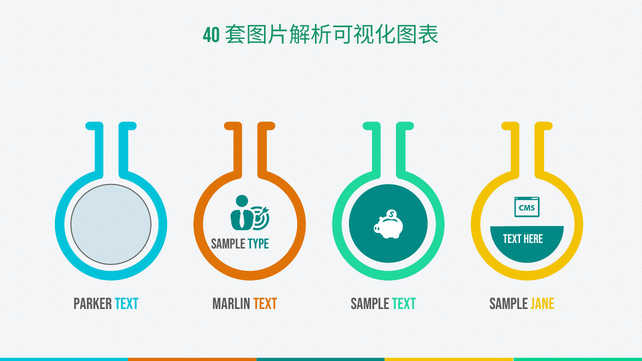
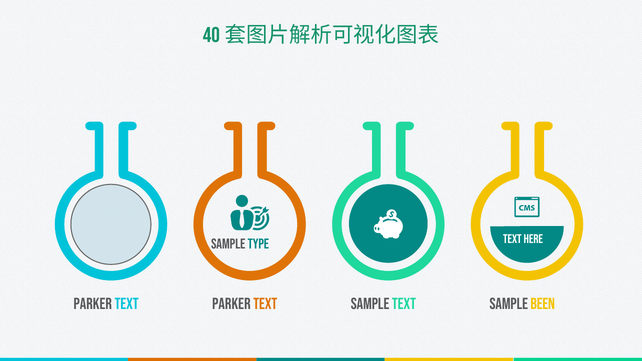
TEXT MARLIN: MARLIN -> PARKER (231, 304)
JANE: JANE -> BEEN (543, 304)
